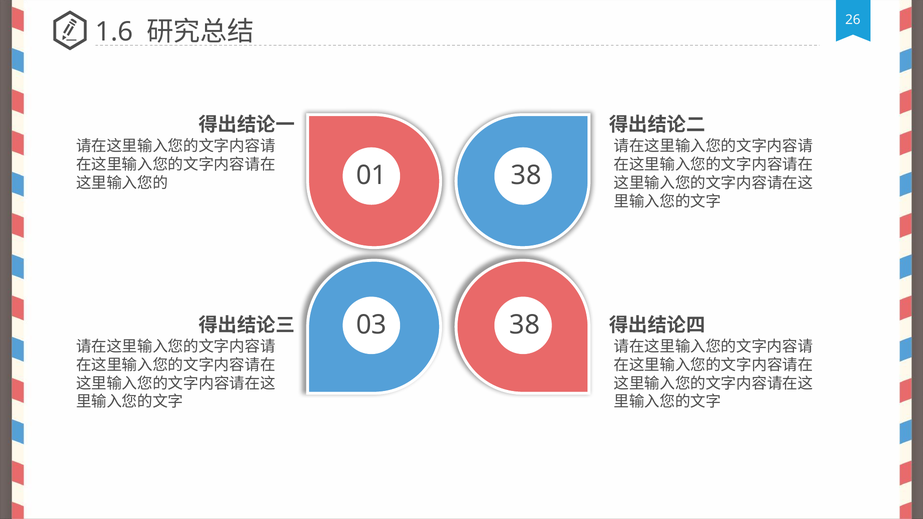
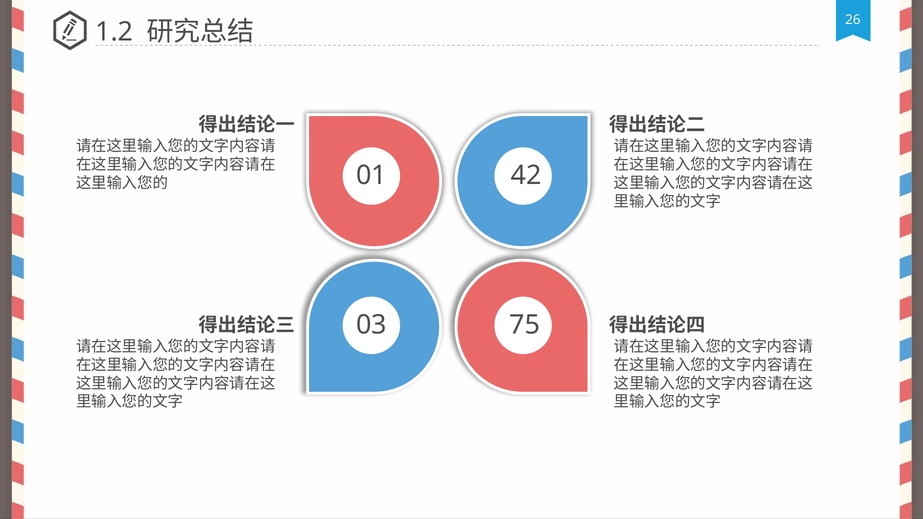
1.6: 1.6 -> 1.2 (114, 32)
01 38: 38 -> 42 (526, 176)
03 38: 38 -> 75 (525, 325)
